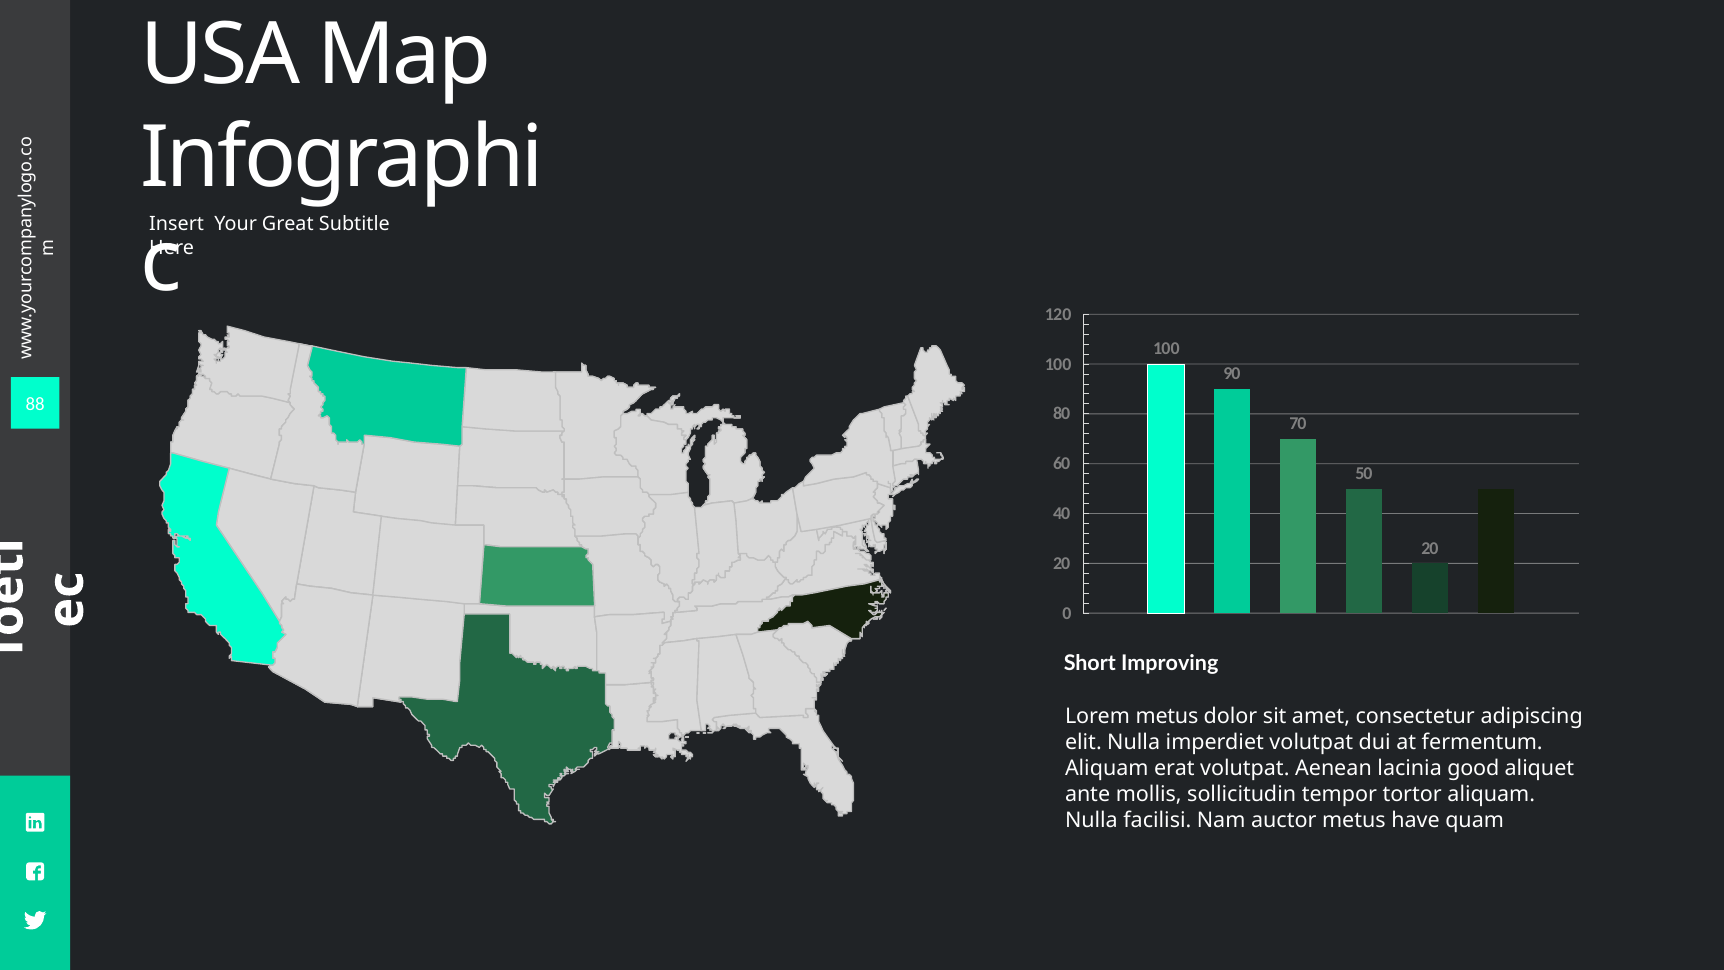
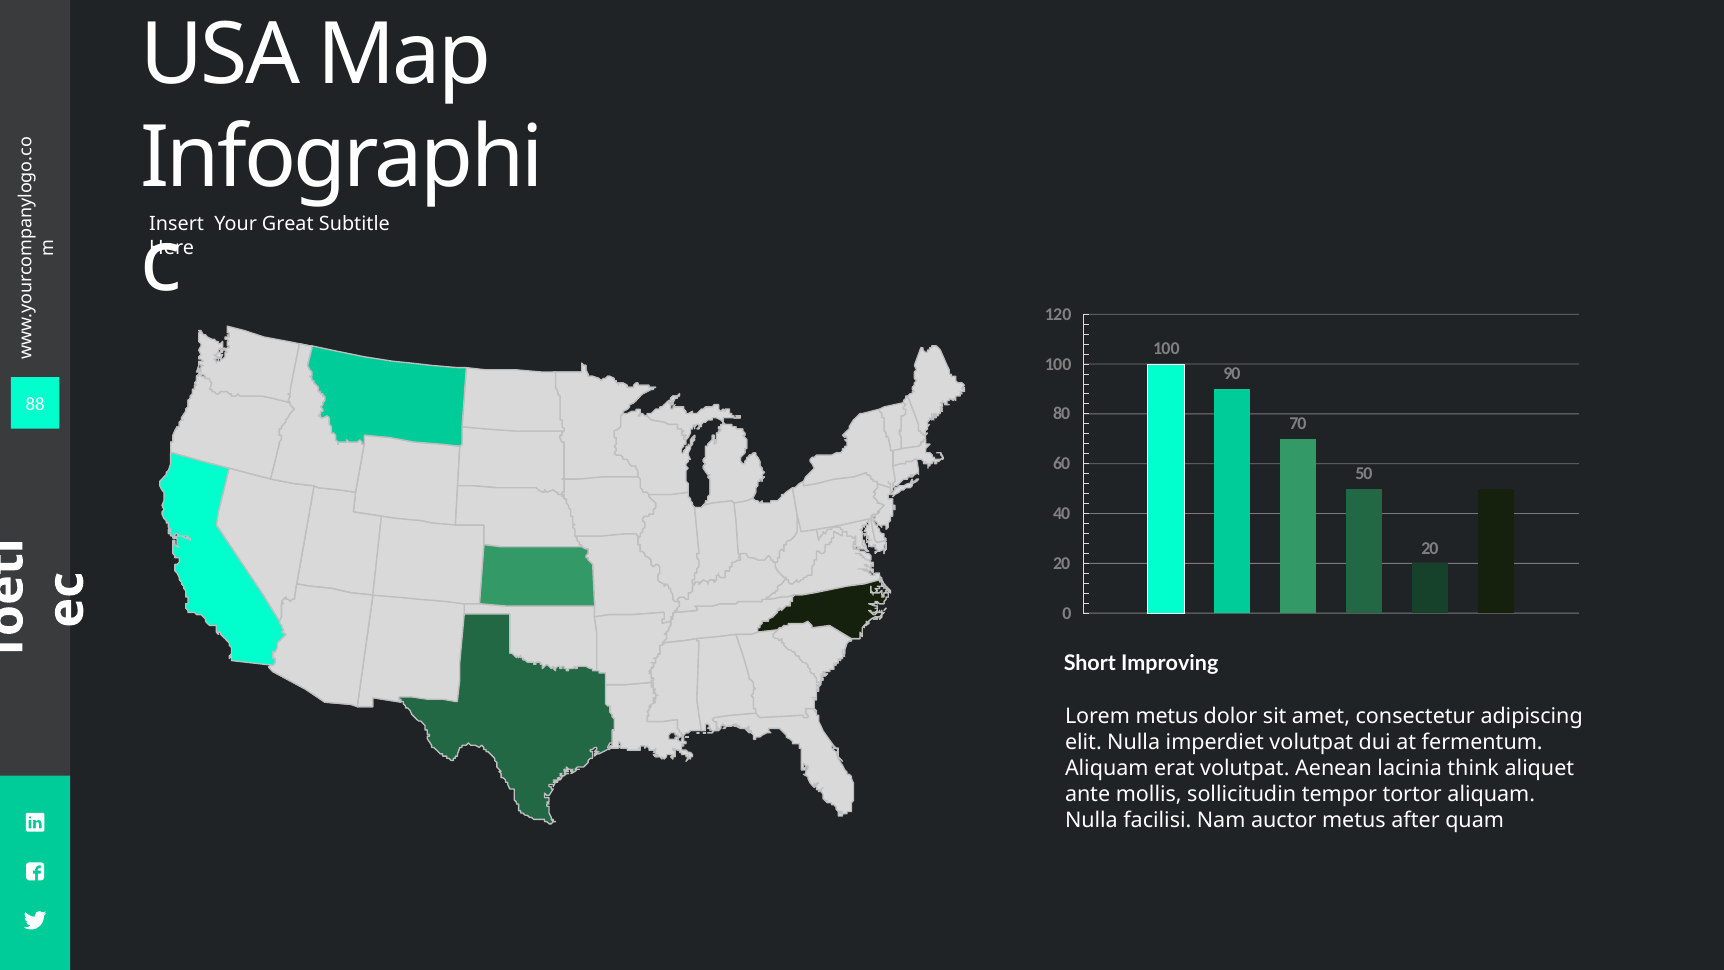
good: good -> think (1473, 768)
have: have -> after (1416, 820)
